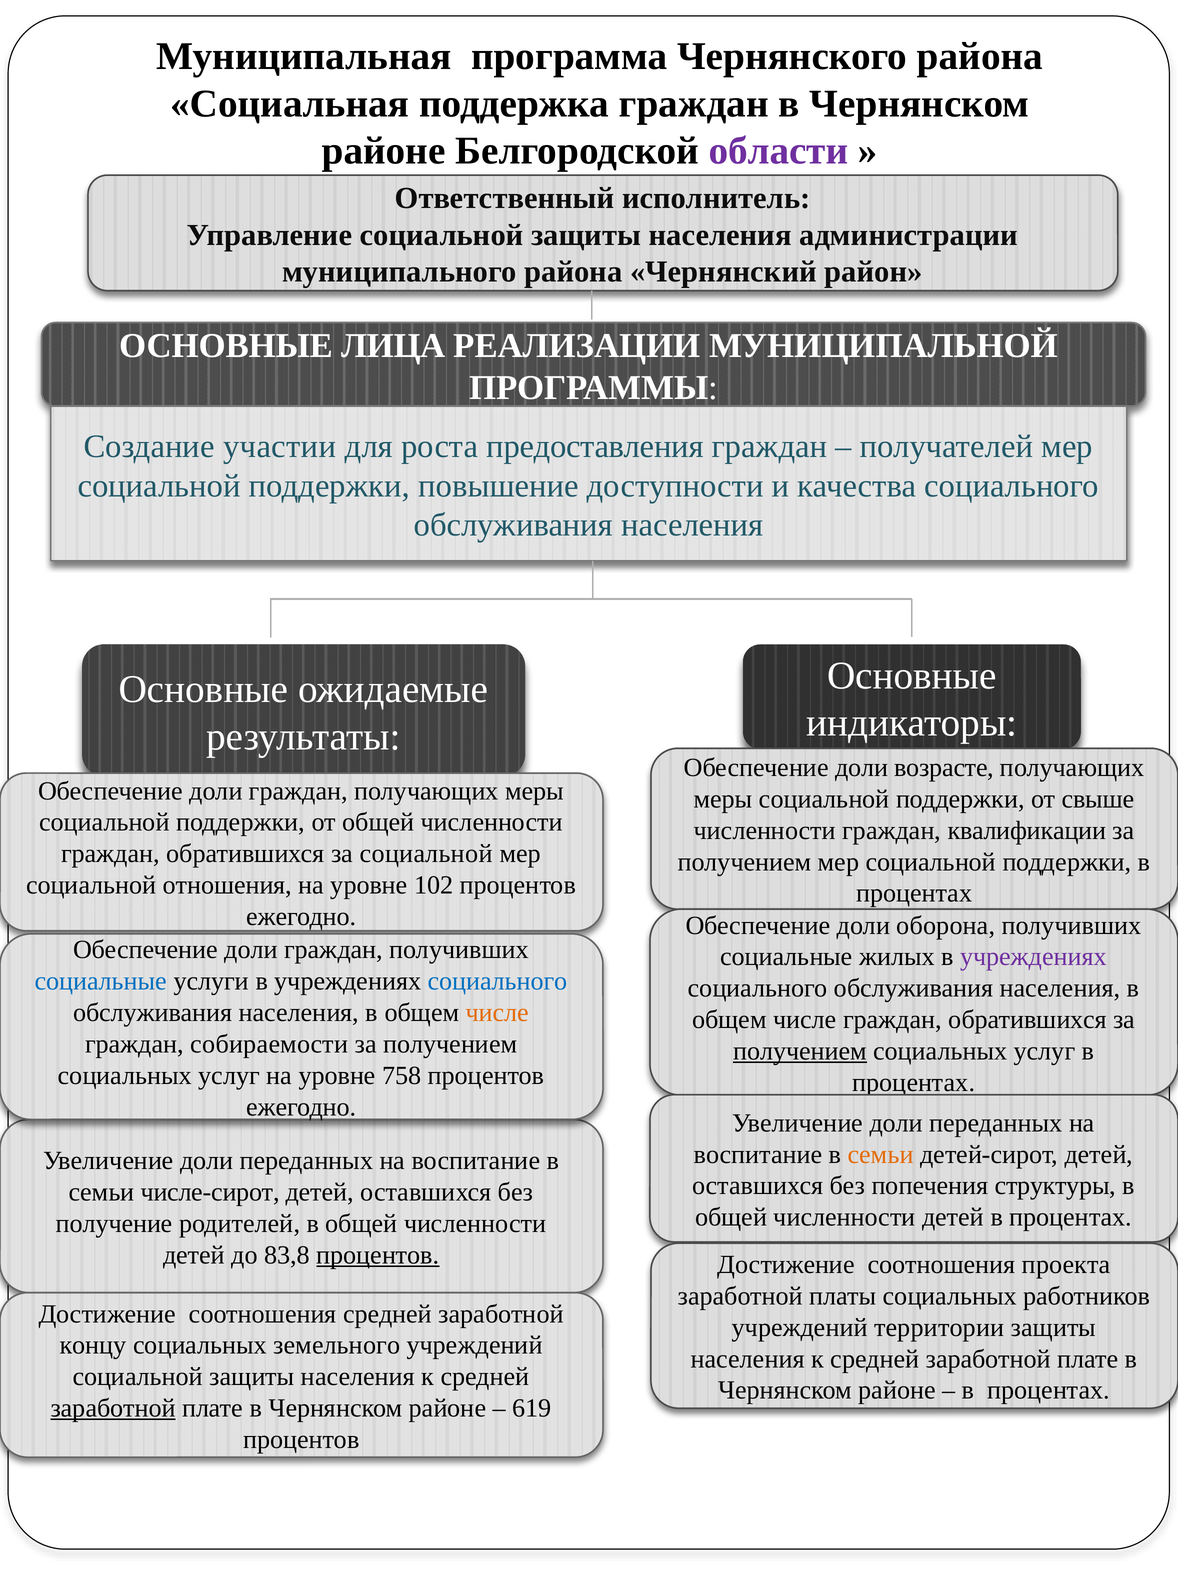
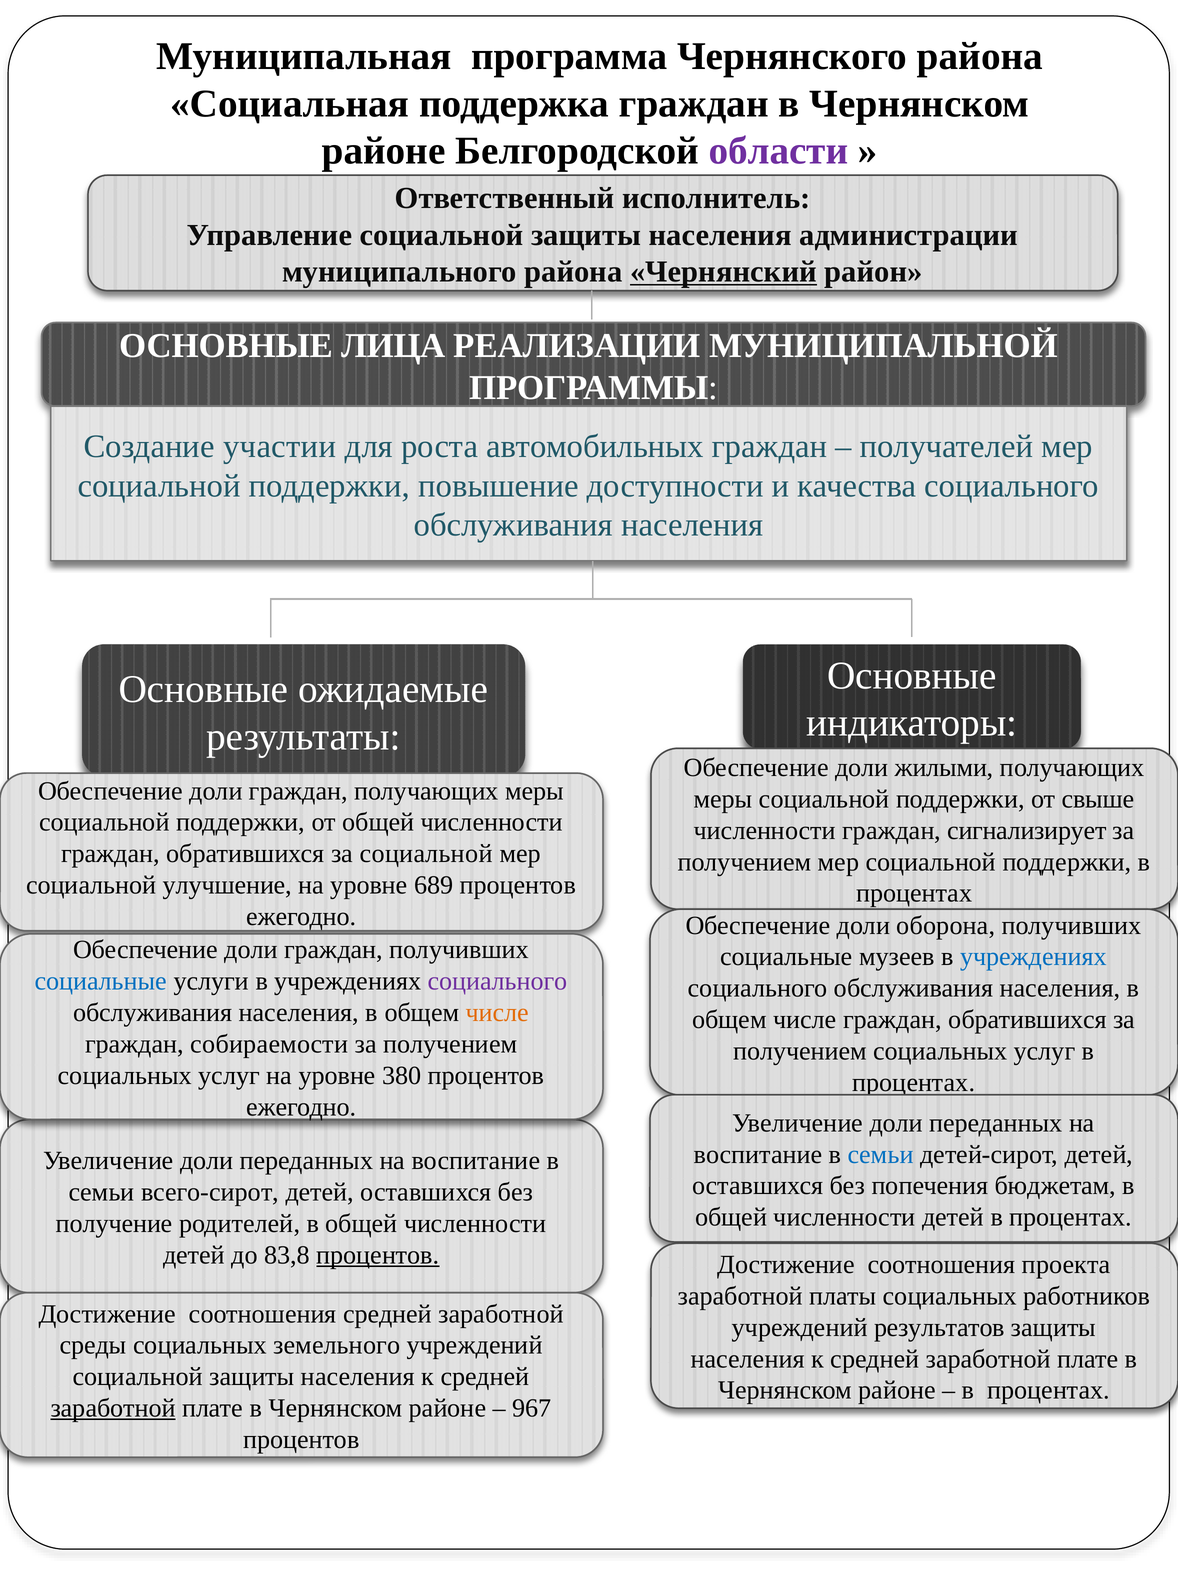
Чернянский underline: none -> present (723, 272)
предоставления: предоставления -> автомобильных (595, 446)
возрасте: возрасте -> жилыми (944, 767)
квалификации: квалификации -> сигнализирует (1027, 830)
отношения: отношения -> улучшение (227, 885)
102: 102 -> 689 (434, 885)
жилых: жилых -> музеев (897, 957)
учреждениях colour: purple -> blue (1033, 957)
социального colour: blue -> purple (498, 981)
получением underline: present -> none (800, 1051)
758: 758 -> 380 (402, 1075)
семьи colour: orange -> blue (881, 1154)
структуры: структуры -> бюджетам (1055, 1186)
числе-сирот: числе-сирот -> всего-сирот (210, 1192)
территории: территории -> результатов (939, 1327)
концу: концу -> среды (93, 1345)
619: 619 -> 967 (532, 1408)
